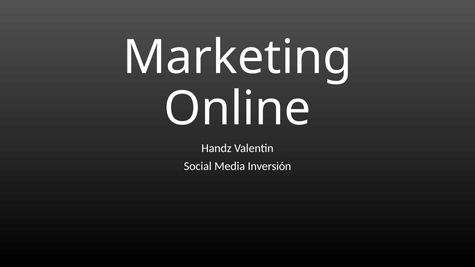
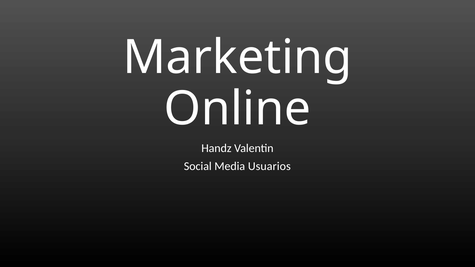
Inversión: Inversión -> Usuarios (269, 166)
